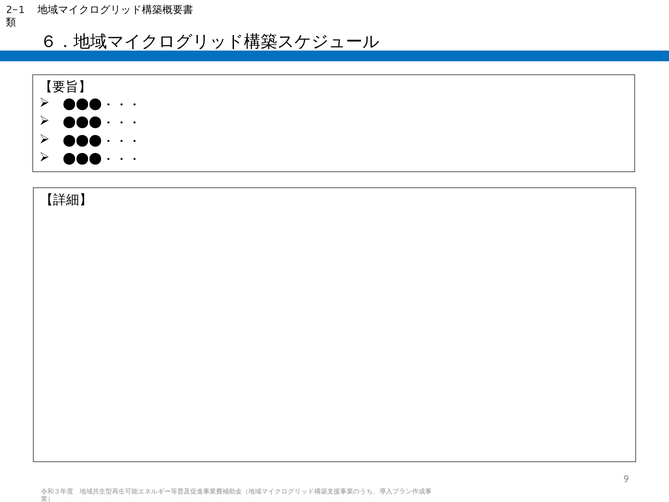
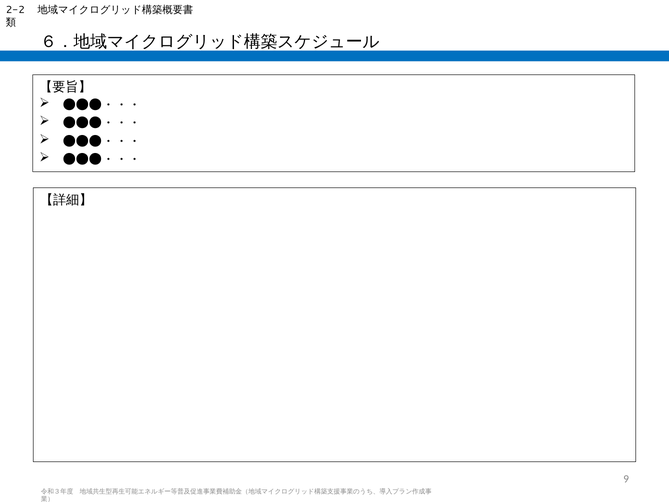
2-1: 2-1 -> 2-2 (15, 10)
